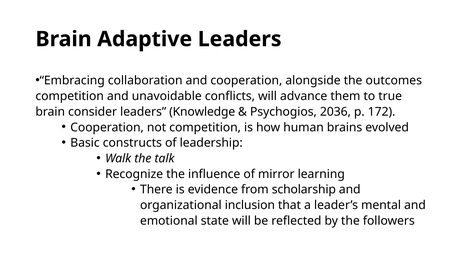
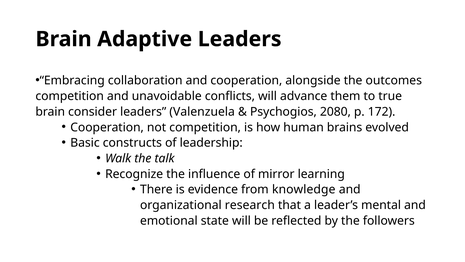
Knowledge: Knowledge -> Valenzuela (202, 112)
2036: 2036 -> 2080 (335, 112)
scholarship: scholarship -> knowledge (304, 189)
inclusion: inclusion -> research (250, 205)
